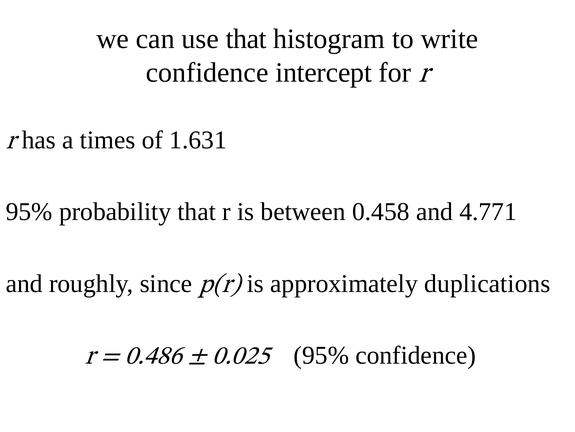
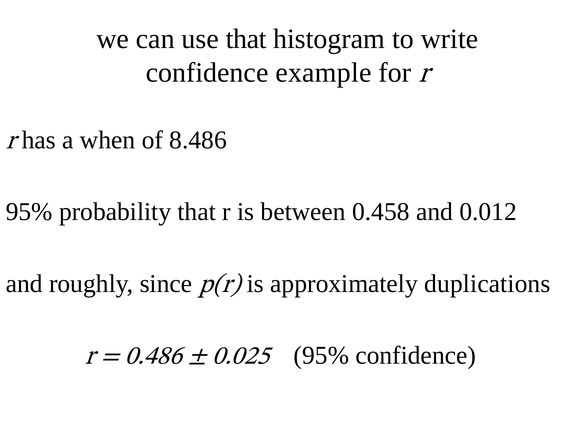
intercept: intercept -> example (323, 72)
times: times -> when (108, 140)
1.631: 1.631 -> 8.486 (198, 140)
4.771: 4.771 -> 0.012 (488, 211)
